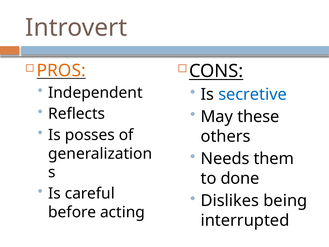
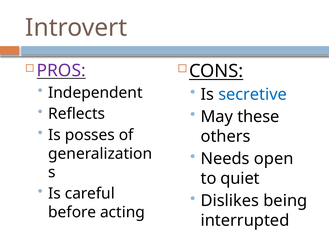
PROS colour: orange -> purple (61, 70)
them: them -> open (274, 159)
done: done -> quiet (240, 178)
